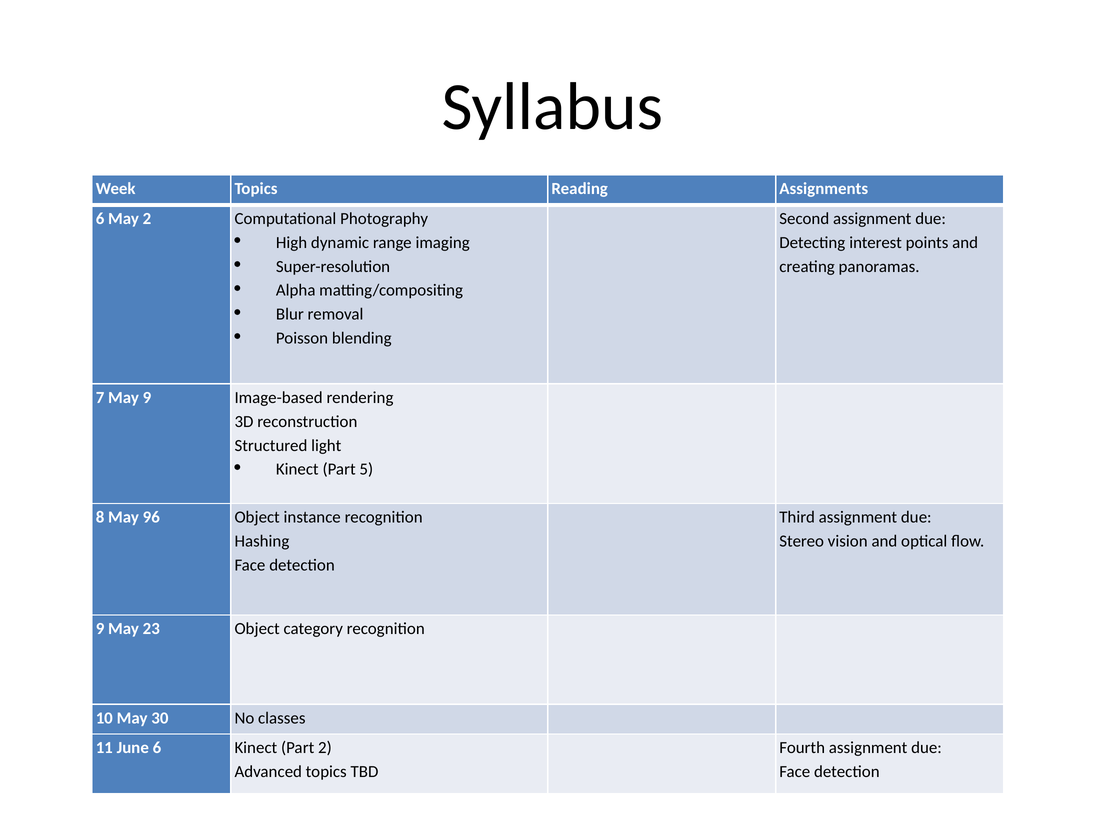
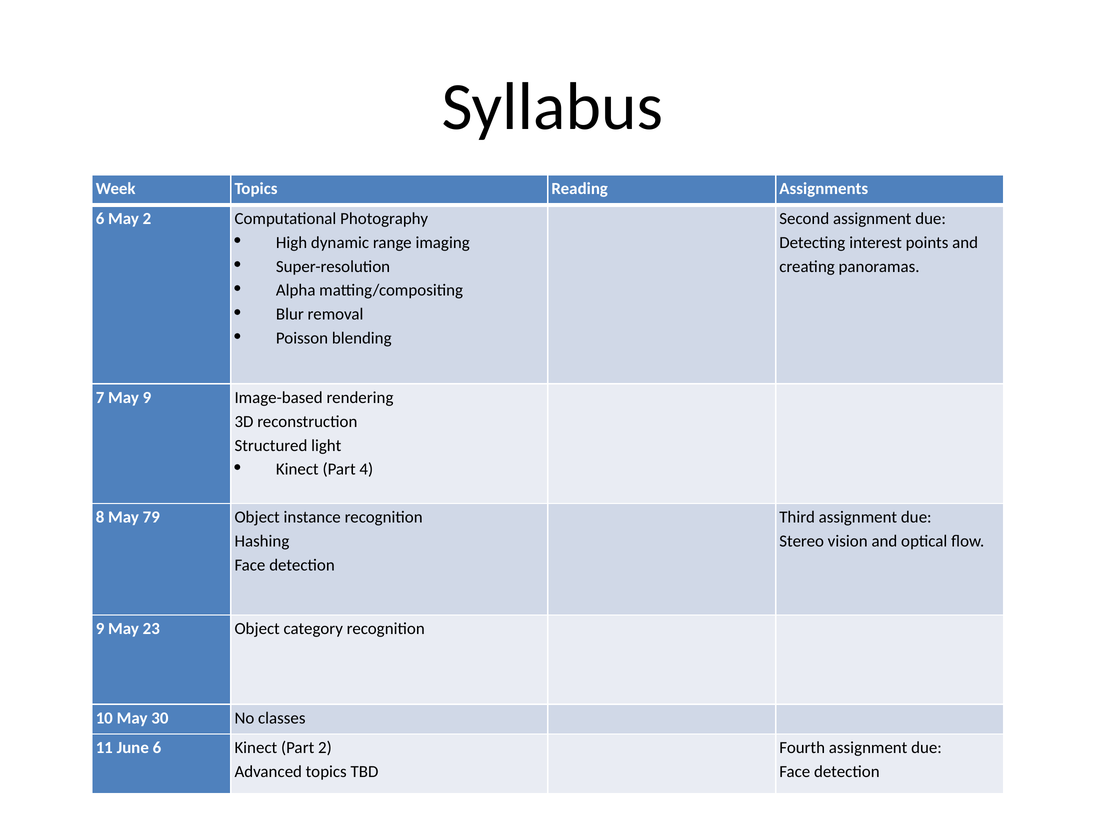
5: 5 -> 4 (366, 469)
96: 96 -> 79 (151, 517)
